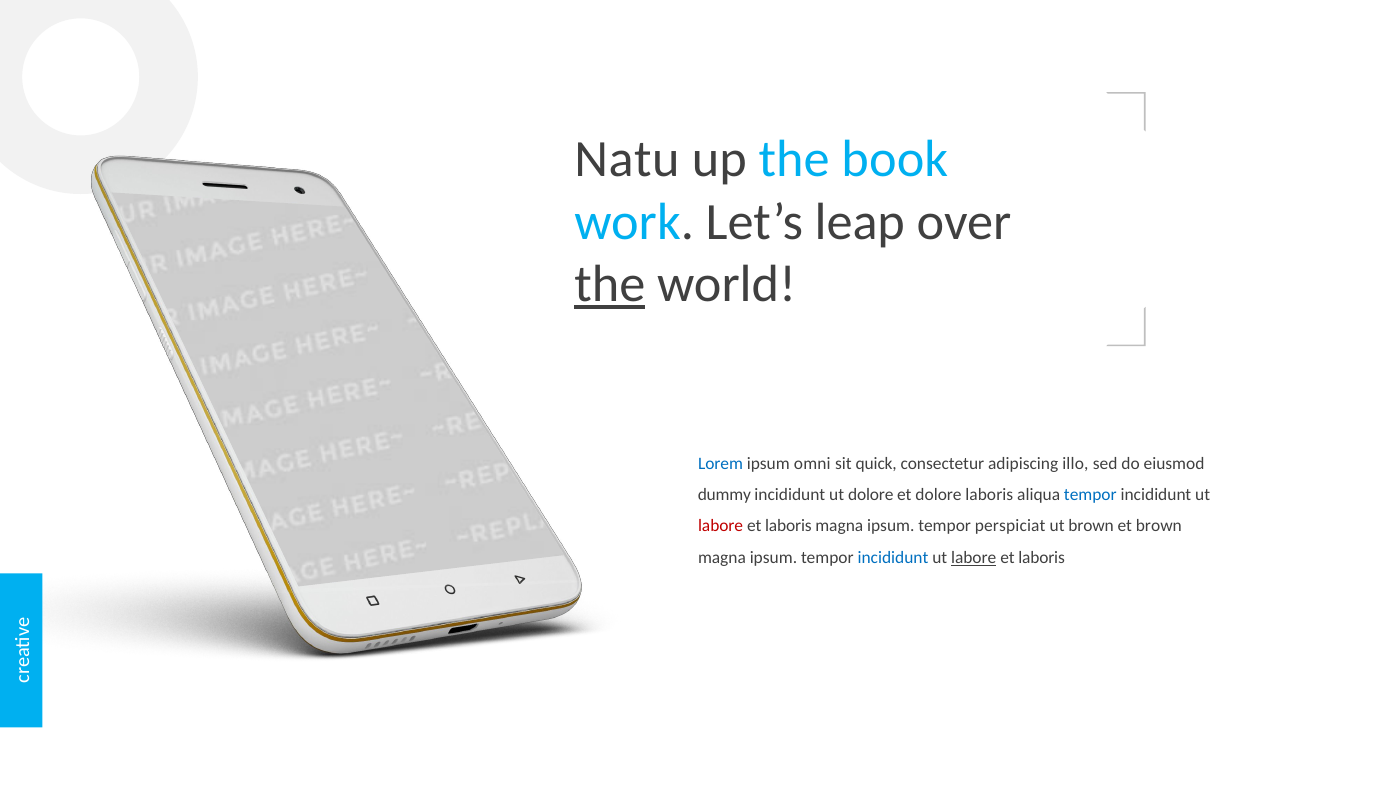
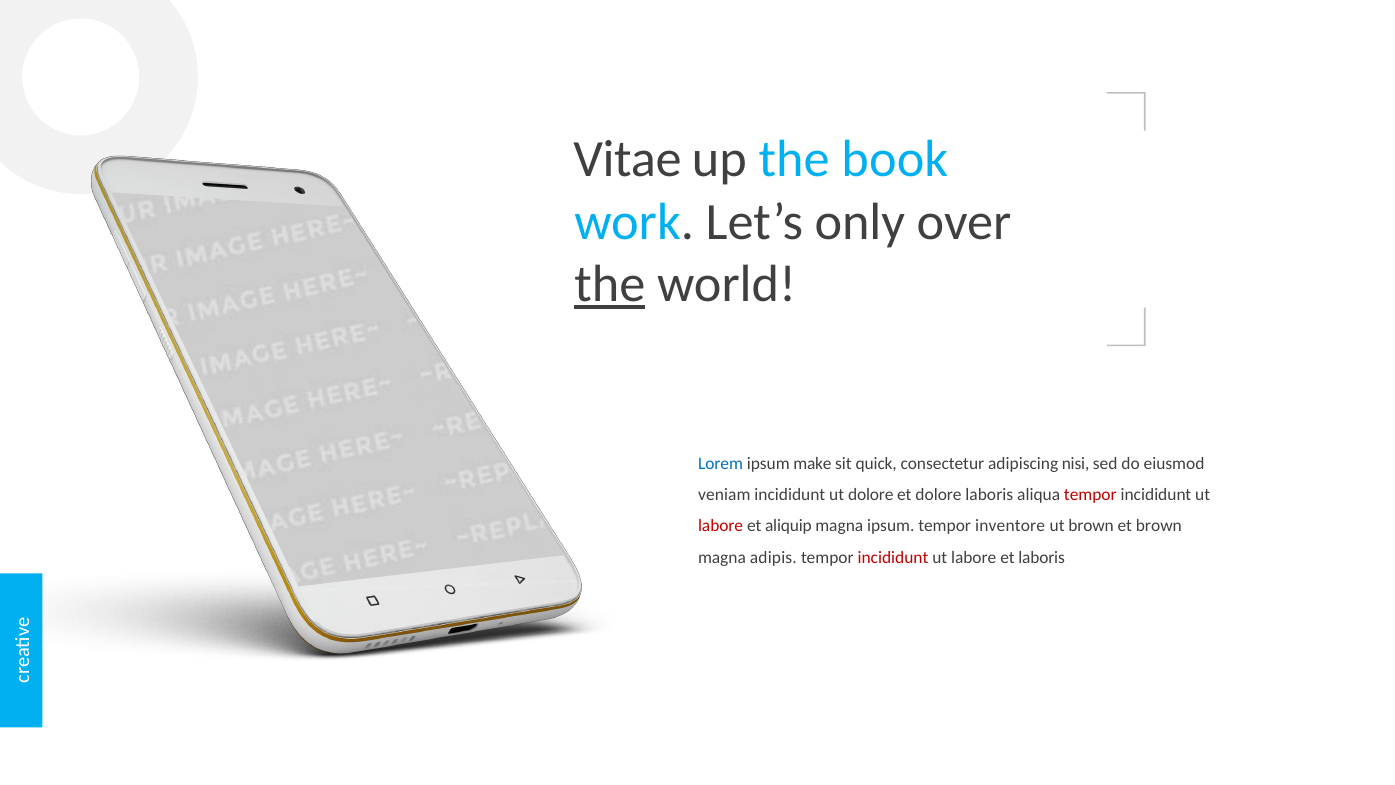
Natu: Natu -> Vitae (627, 159)
leap: leap -> only (860, 222)
omni: omni -> make (812, 463)
illo: illo -> nisi (1076, 463)
dummy: dummy -> veniam (724, 495)
tempor colour: blue -> red (1090, 495)
laboris: laboris -> aliquip (788, 526)
perspiciat: perspiciat -> inventore (1010, 526)
ipsum: ipsum -> adipis (773, 557)
incididunt colour: blue -> red (893, 557)
labore underline: present -> none (974, 557)
